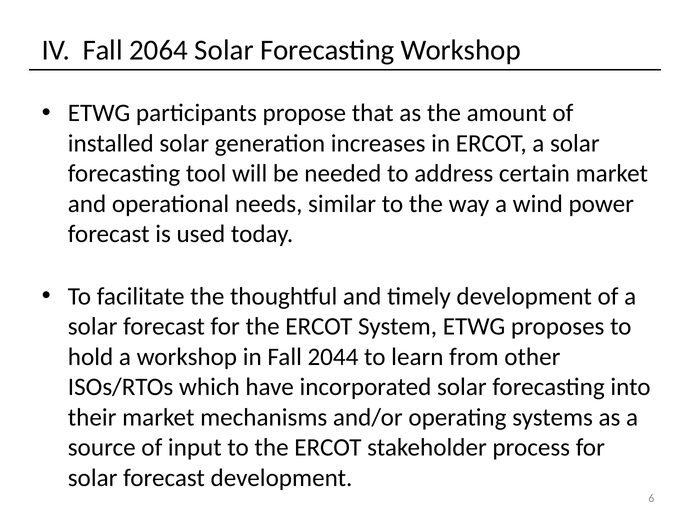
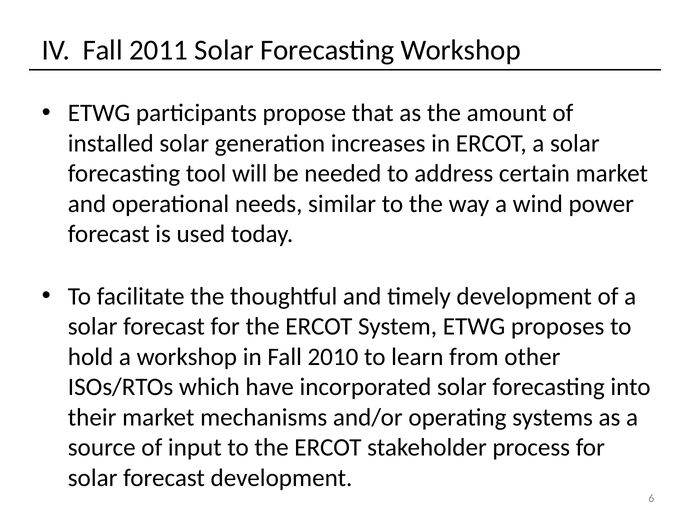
2064: 2064 -> 2011 (159, 50)
2044: 2044 -> 2010 (333, 357)
